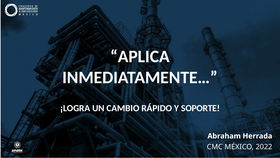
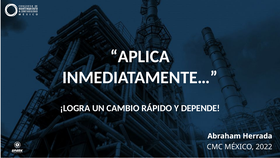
SOPORTE: SOPORTE -> DEPENDE (200, 108)
